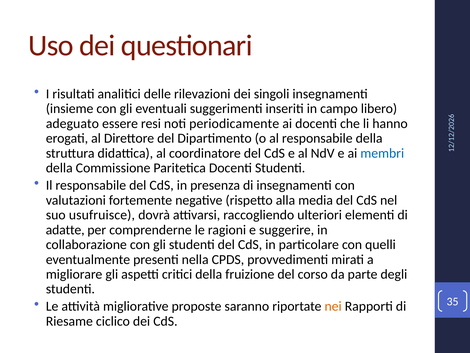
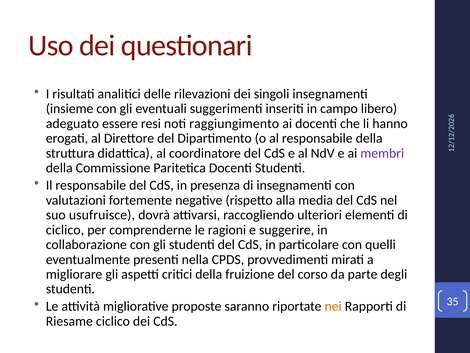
periodicamente: periodicamente -> raggiungimento (234, 123)
membri colour: blue -> purple (382, 153)
adatte: adatte -> ciclico (65, 230)
